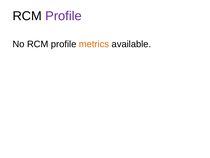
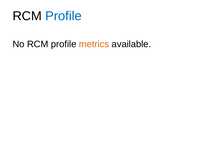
Profile colour: purple -> blue (63, 16)
